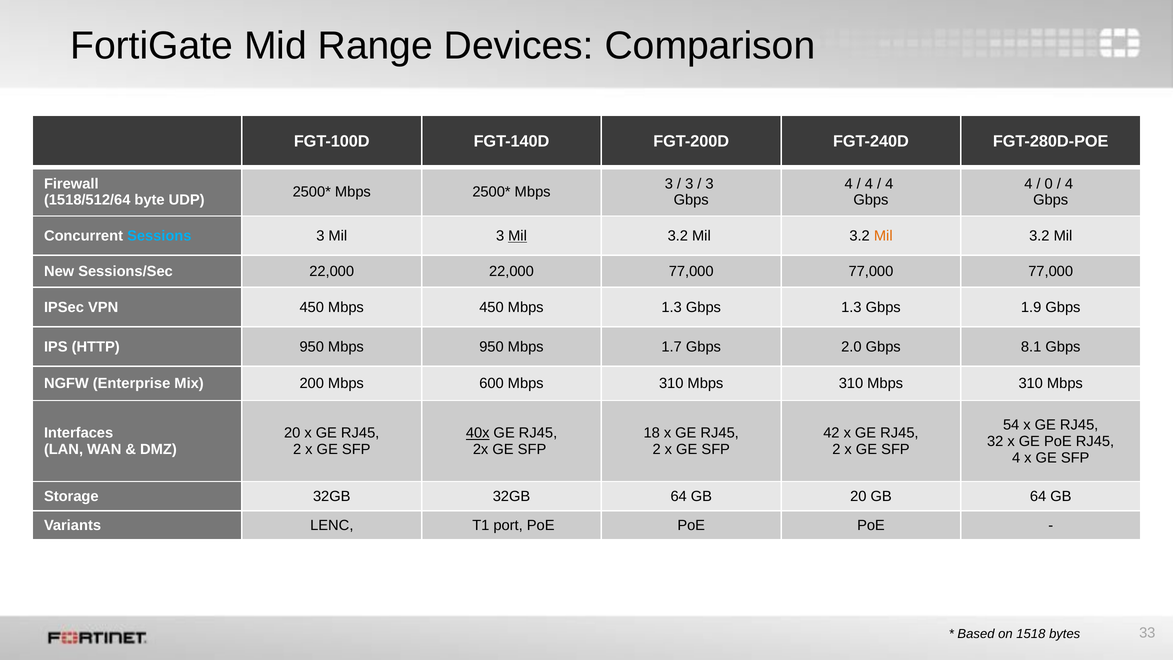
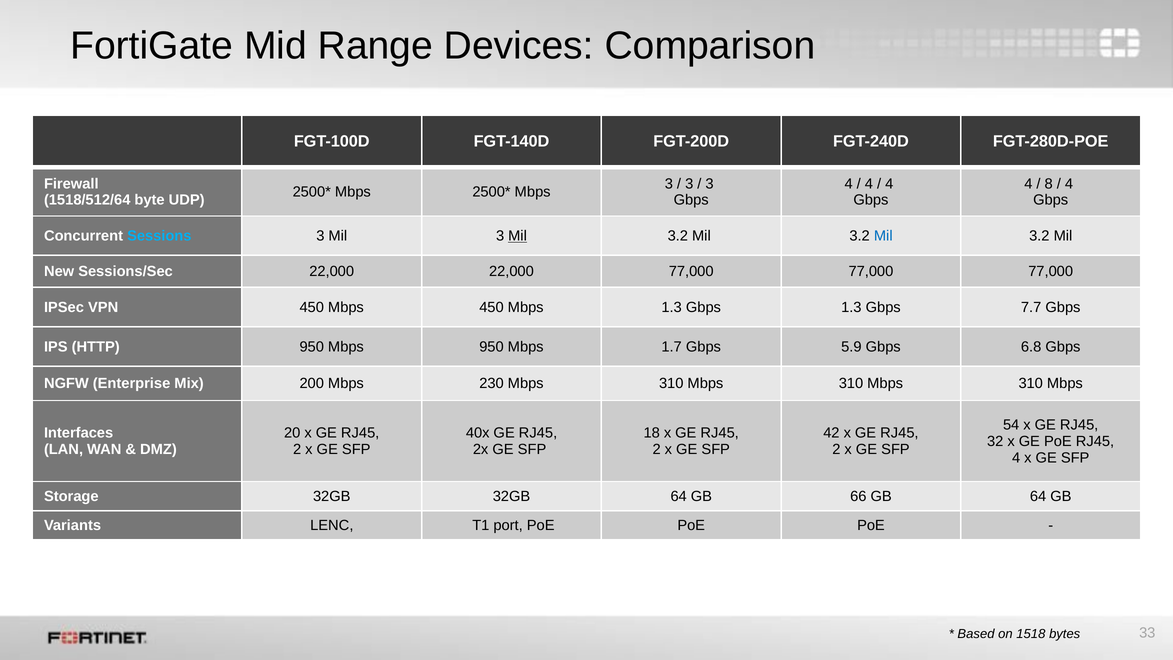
0: 0 -> 8 (1049, 184)
Mil colour: orange -> blue (883, 236)
1.9: 1.9 -> 7.7 (1031, 307)
2.0: 2.0 -> 5.9 (851, 347)
8.1: 8.1 -> 6.8 (1031, 347)
600: 600 -> 230 (492, 383)
40x underline: present -> none (478, 433)
GB 20: 20 -> 66 (858, 496)
